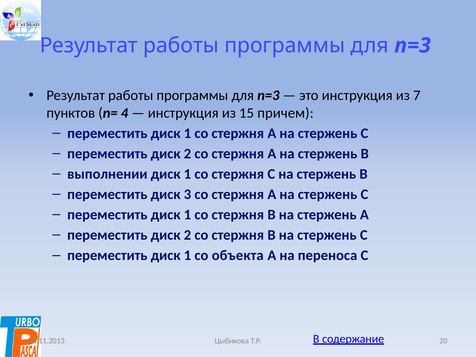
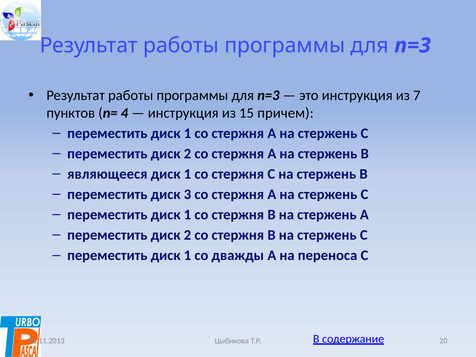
выполнении: выполнении -> являющееся (107, 174)
объекта: объекта -> дважды (238, 255)
